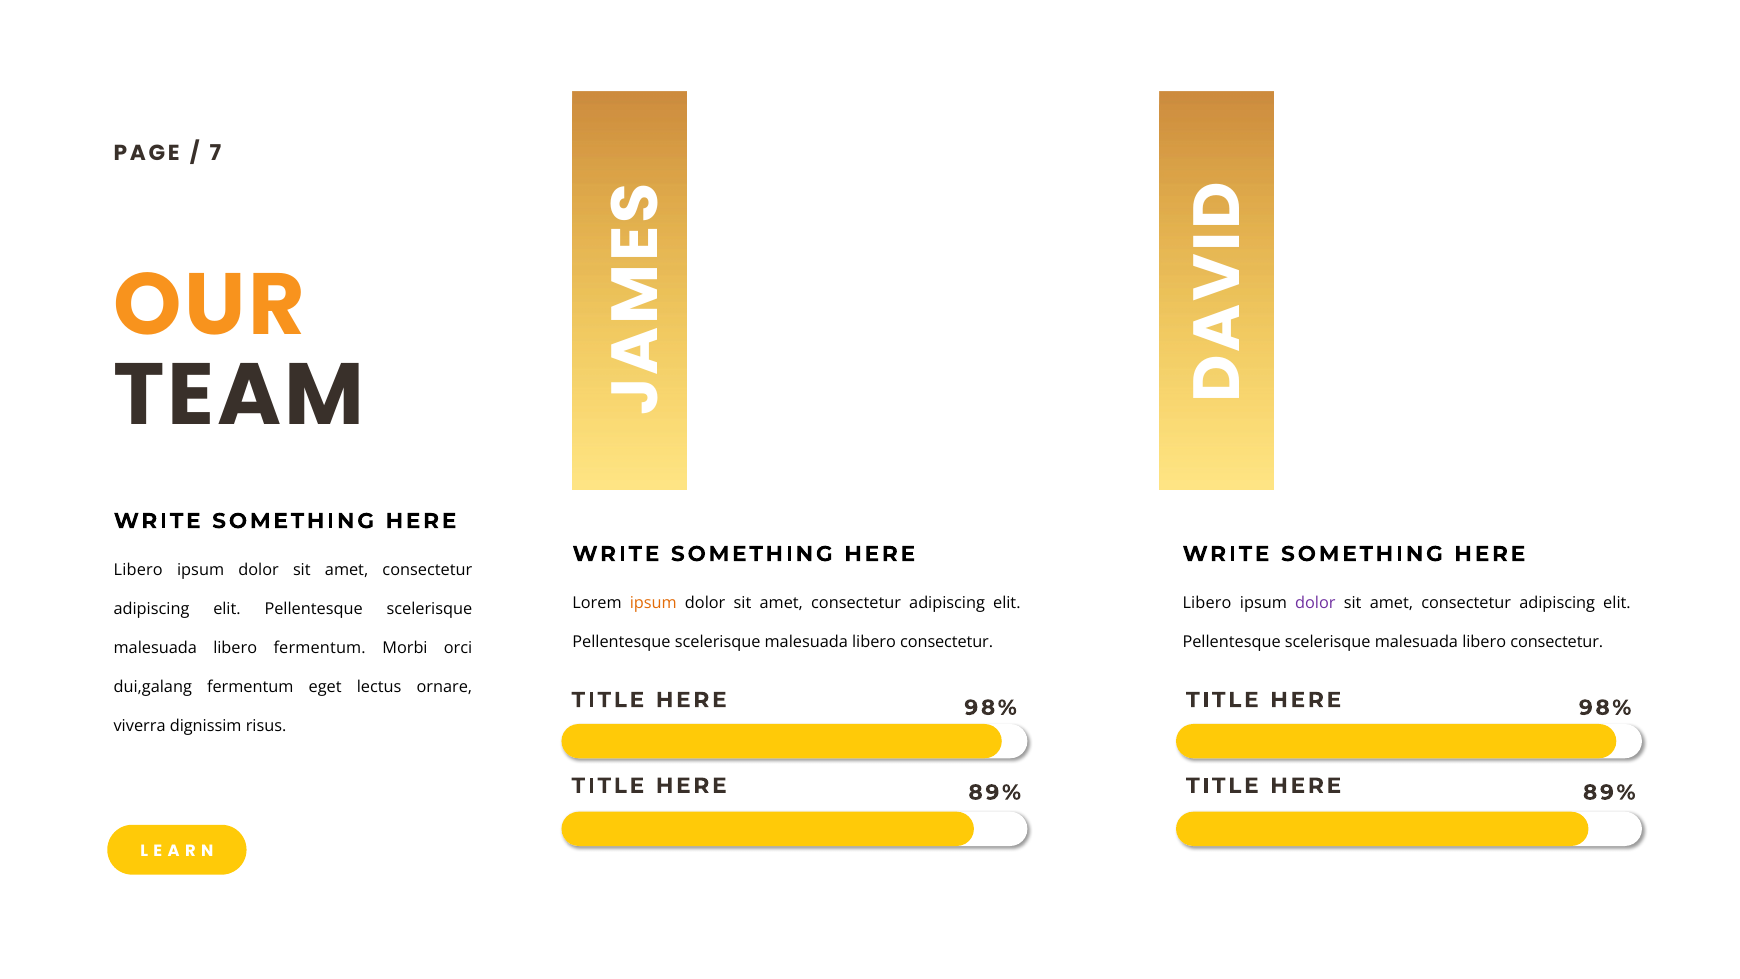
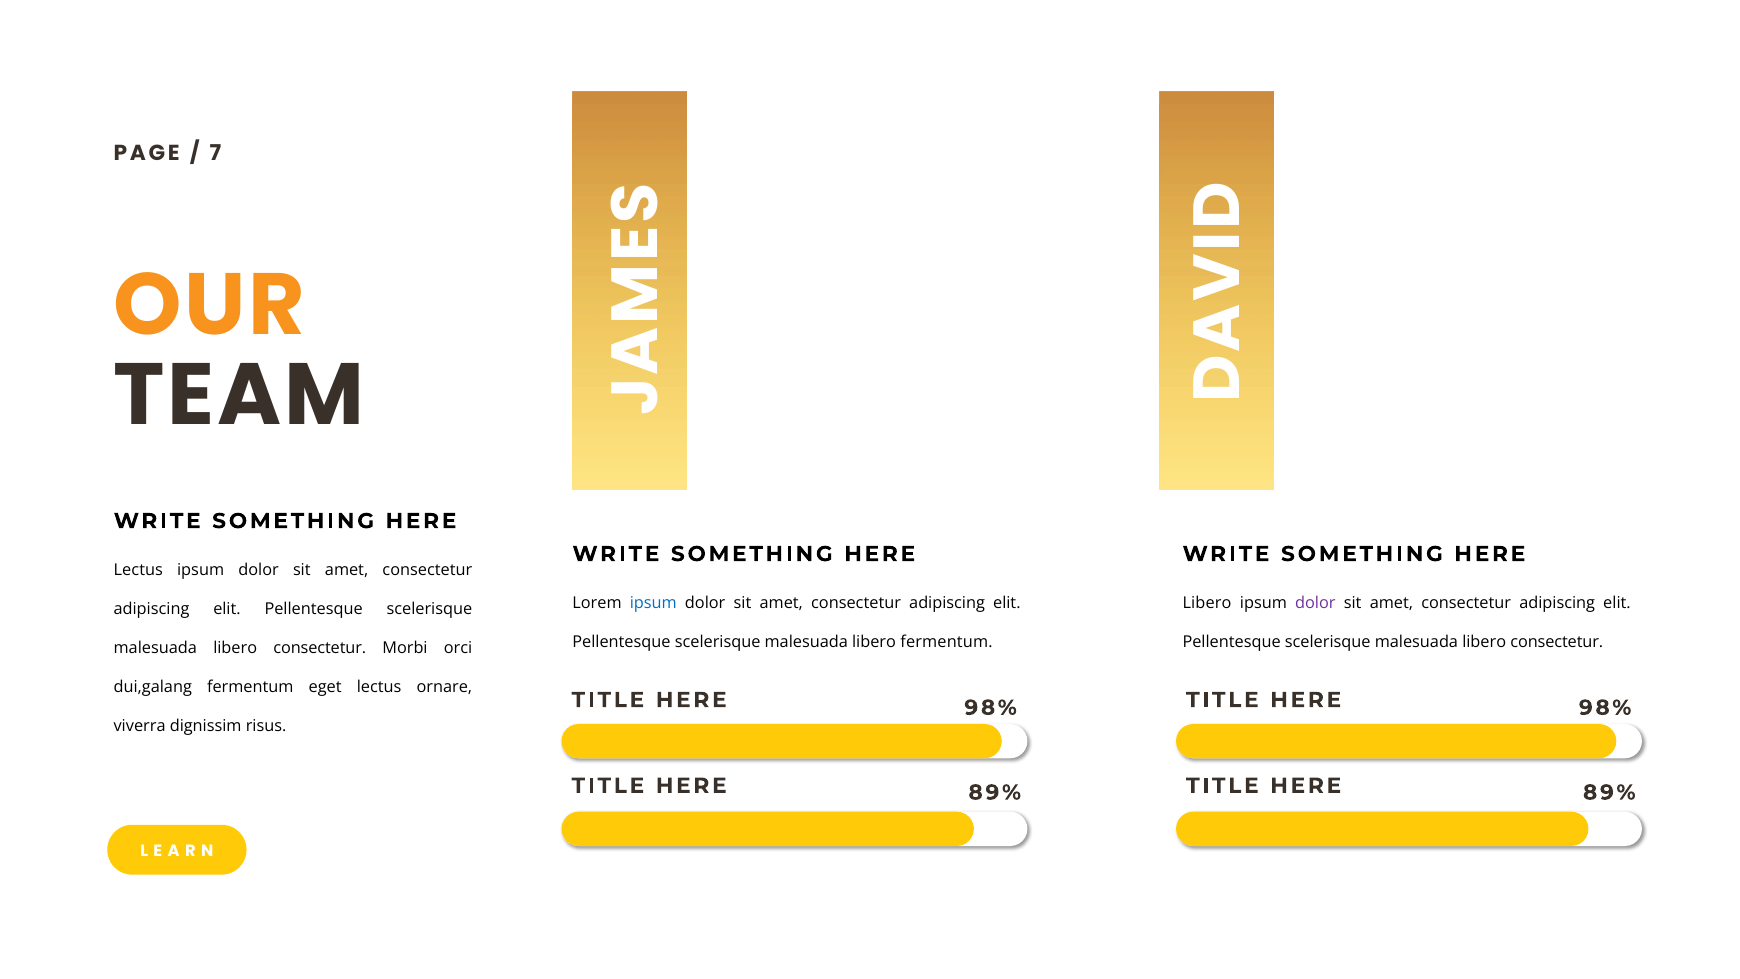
Libero: Libero -> Lectus (138, 570)
ipsum colour: orange -> blue (653, 603)
consectetur: consectetur -> fermentum (946, 642)
fermentum: fermentum -> consectetur (320, 648)
